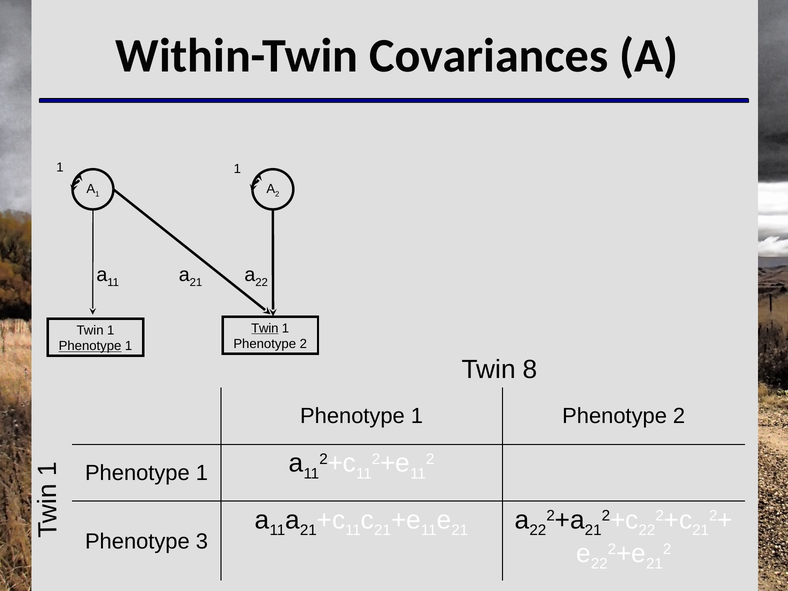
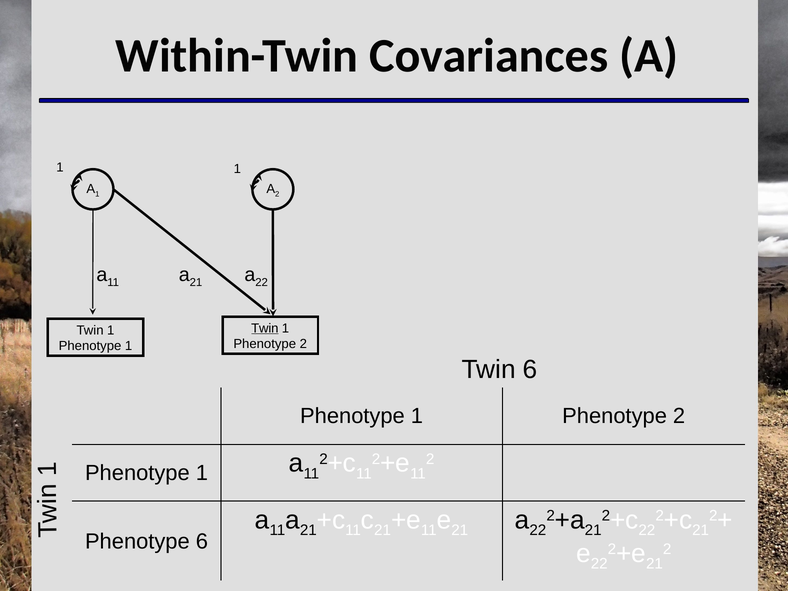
Phenotype underline: present -> none (90, 346)
Twin 8: 8 -> 6 (530, 369)
Phenotype 3: 3 -> 6 (202, 541)
